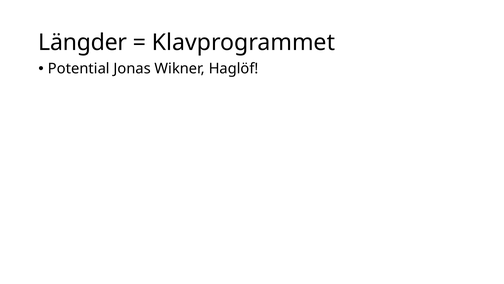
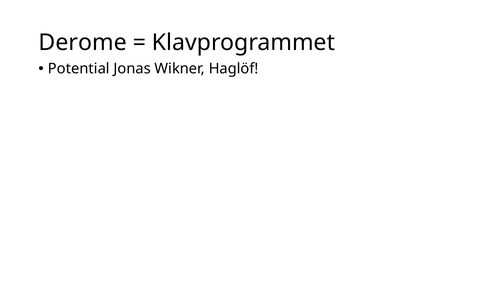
Längder: Längder -> Derome (83, 42)
